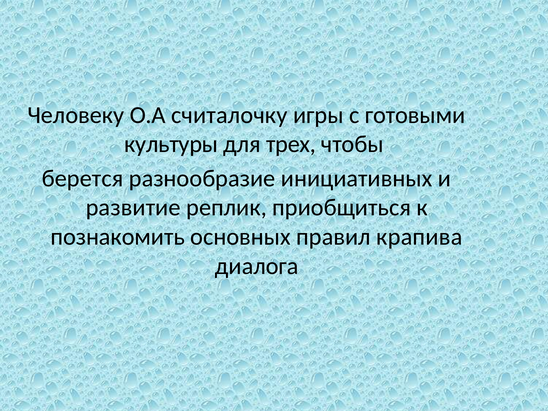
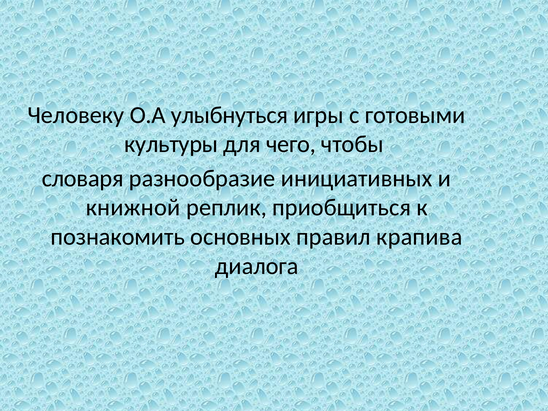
считалочку: считалочку -> улыбнуться (229, 115)
трех: трех -> чего (291, 144)
берется: берется -> словаря (83, 178)
развитие: развитие -> книжной (133, 208)
